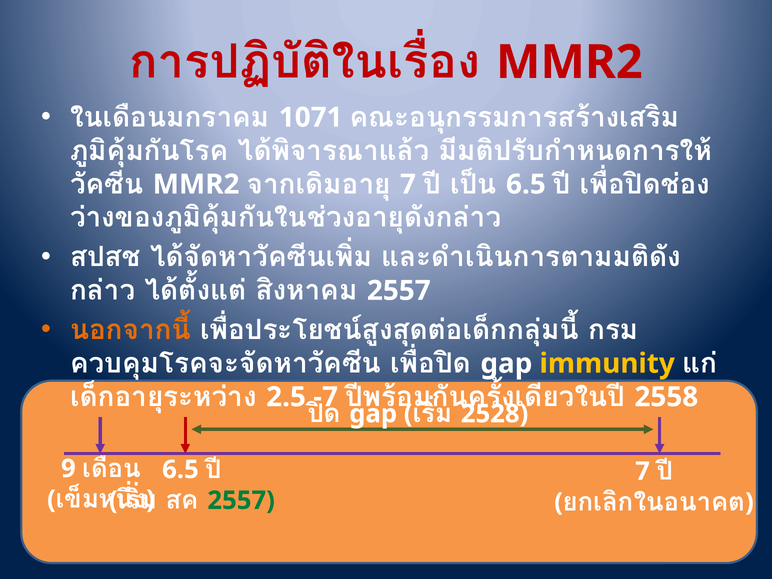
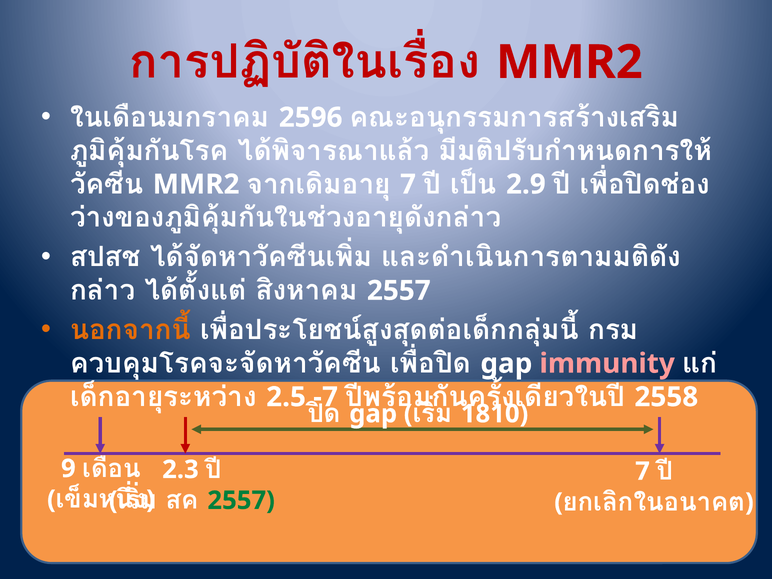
1071: 1071 -> 2596 (311, 117)
6.5: 6.5 -> 2.9 (526, 184)
immunity colour: yellow -> pink (607, 364)
2528: 2528 -> 1810 (495, 414)
6.5: 6.5 -> 2.3 (180, 470)
